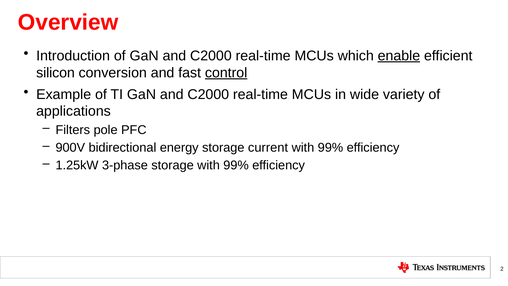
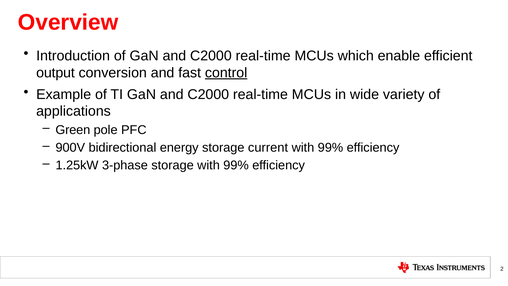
enable underline: present -> none (399, 56)
silicon: silicon -> output (56, 73)
Filters: Filters -> Green (73, 130)
